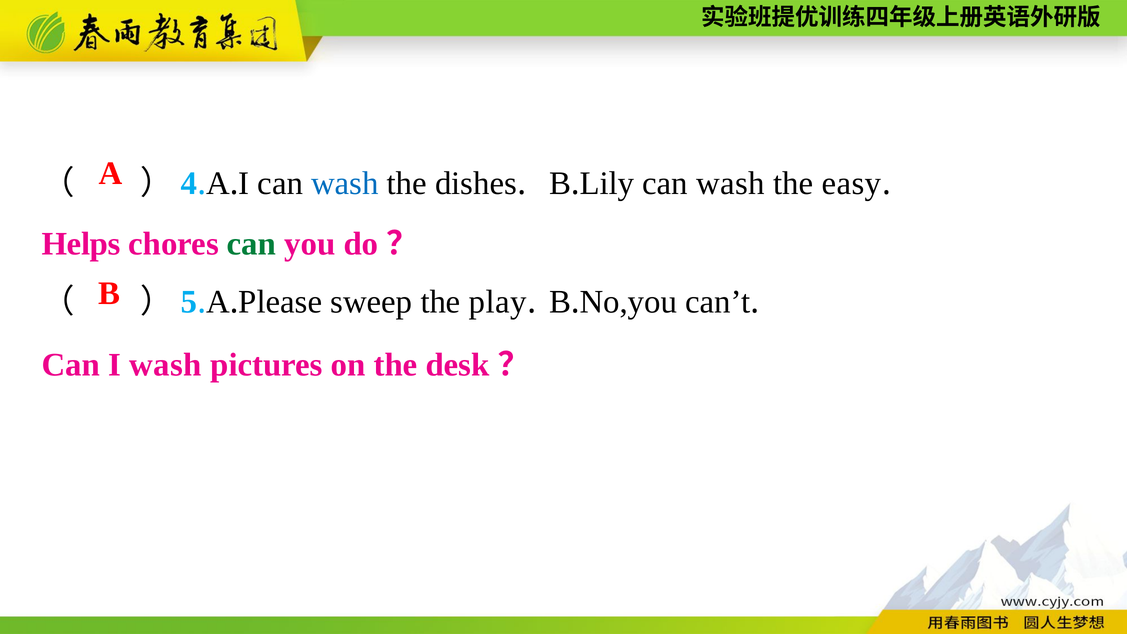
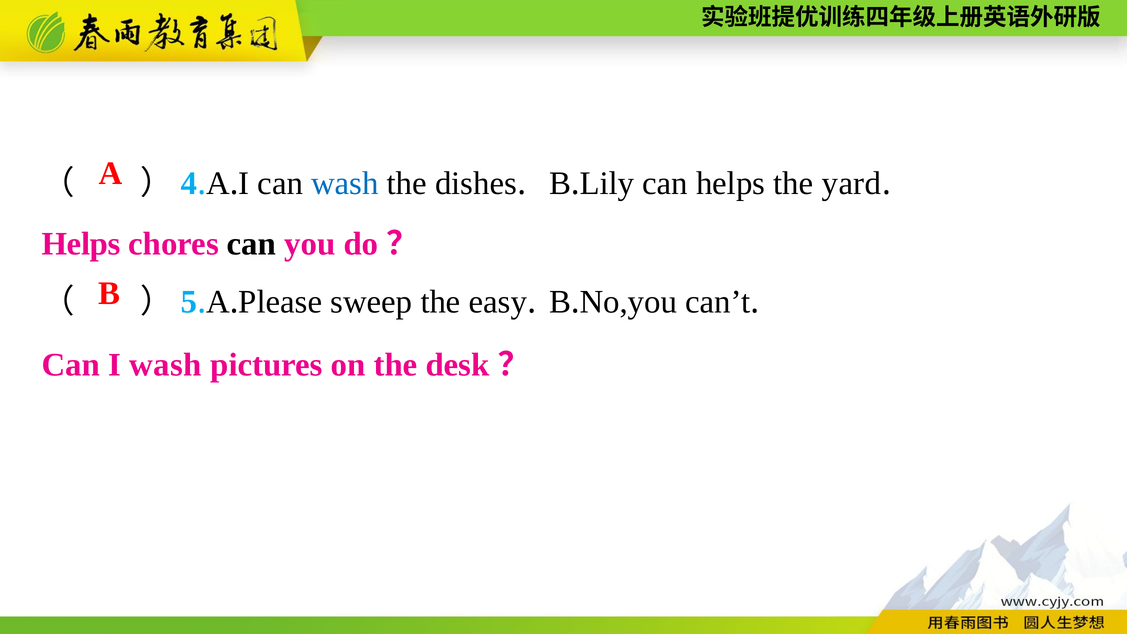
wash: wash -> helps (731, 183)
easy: easy -> yard (851, 183)
can colour: green -> black (252, 244)
play: play -> easy (498, 302)
